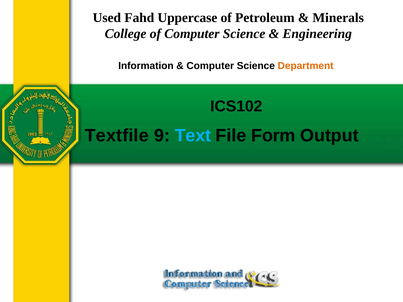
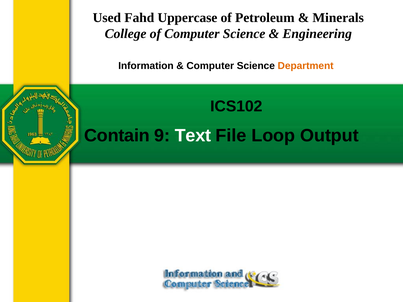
Textfile: Textfile -> Contain (117, 136)
Text colour: light blue -> white (193, 136)
Form: Form -> Loop (273, 136)
